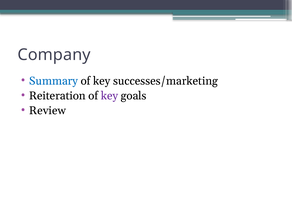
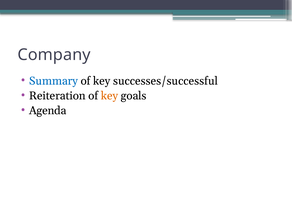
successes/marketing: successes/marketing -> successes/successful (165, 81)
key colour: purple -> orange (110, 96)
Review: Review -> Agenda (48, 111)
